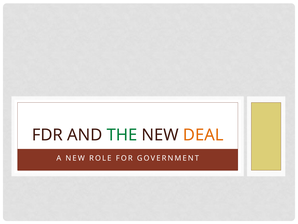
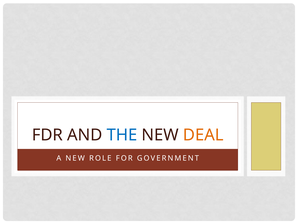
THE colour: green -> blue (122, 135)
